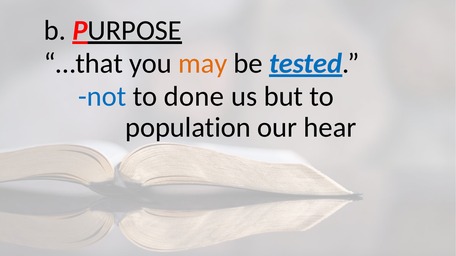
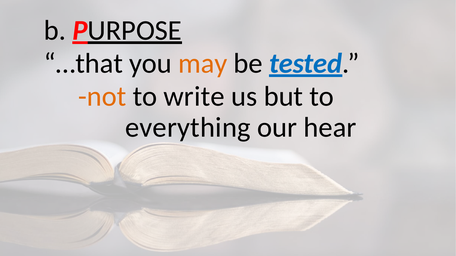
not colour: blue -> orange (102, 97)
done: done -> write (194, 97)
population: population -> everything (188, 128)
